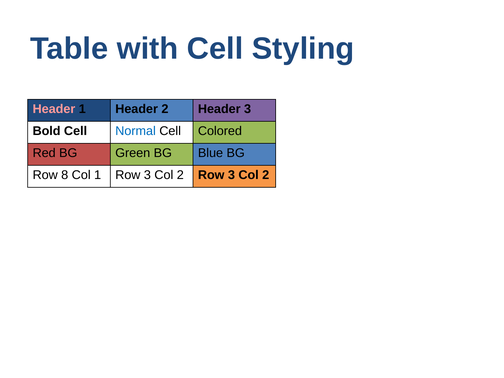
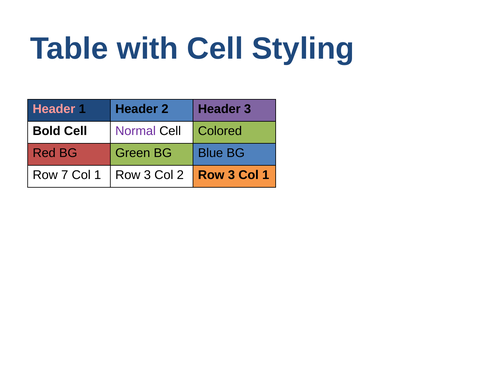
Normal colour: blue -> purple (136, 131)
8: 8 -> 7 (65, 175)
2: 2 -> 1 (266, 175)
